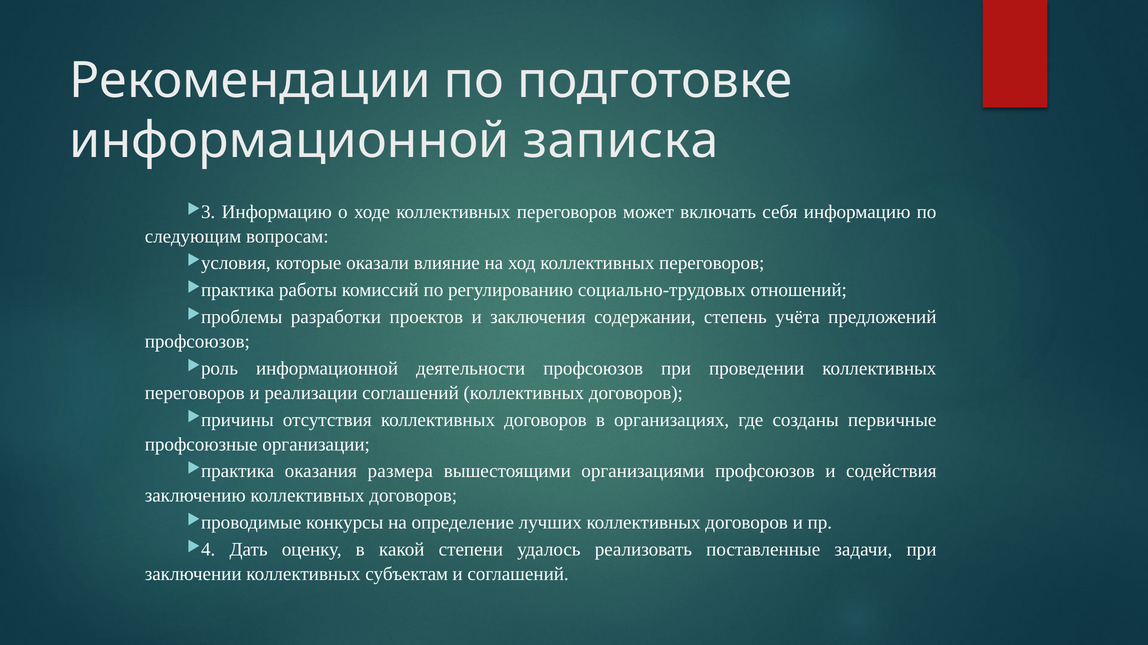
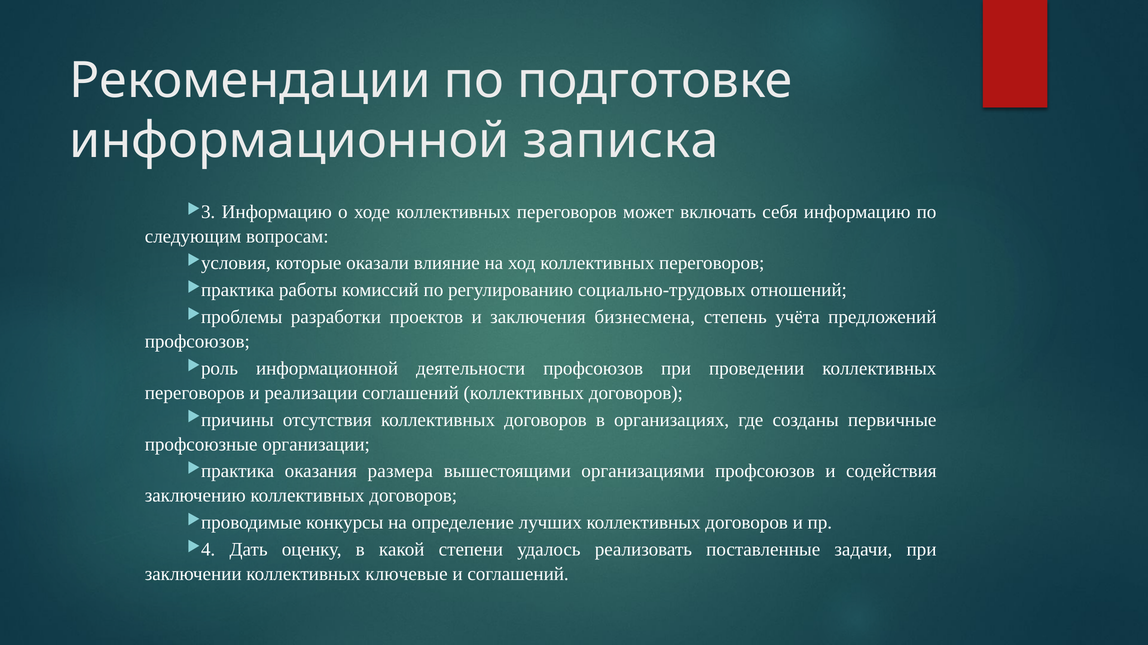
содержании: содержании -> бизнесмена (645, 317)
субъектам: субъектам -> ключевые (406, 575)
